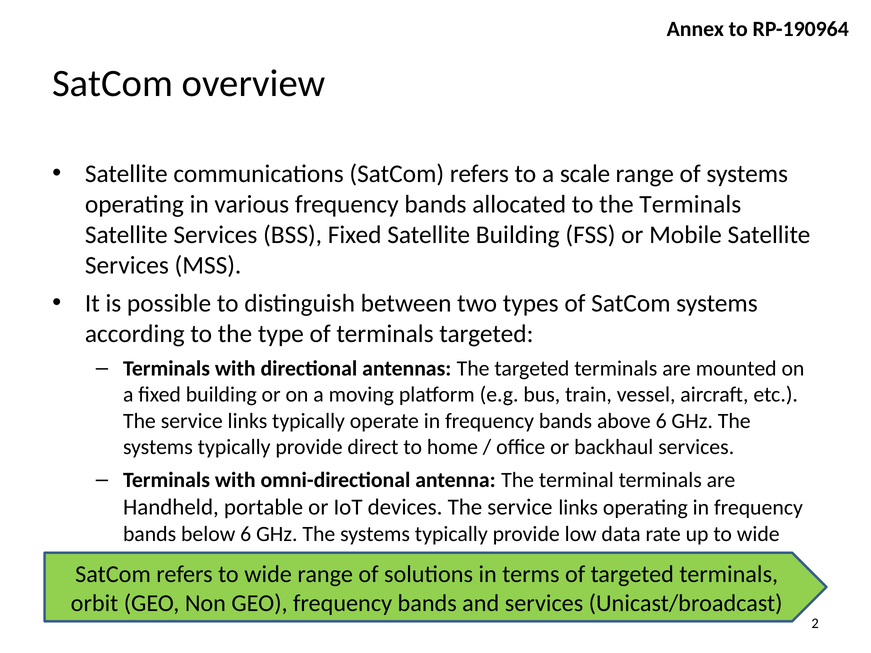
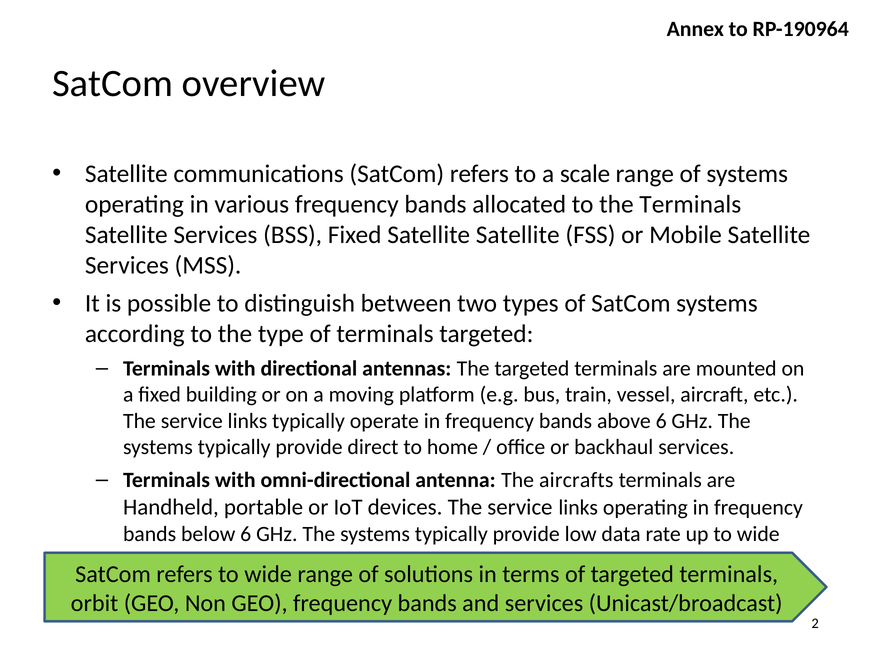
Satellite Building: Building -> Satellite (518, 235)
terminal: terminal -> aircrafts (576, 480)
